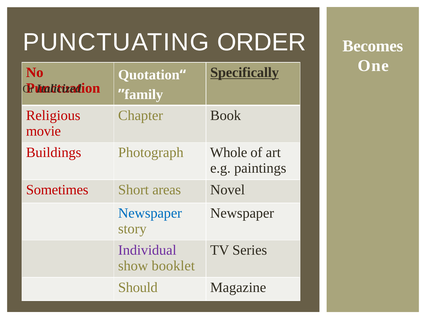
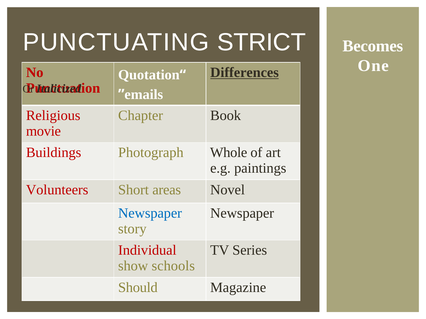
ORDER: ORDER -> STRICT (262, 42)
Specifically: Specifically -> Differences (245, 73)
family: family -> emails (144, 94)
Sometimes: Sometimes -> Volunteers (57, 190)
Individual colour: purple -> red (147, 251)
booklet: booklet -> schools (173, 266)
